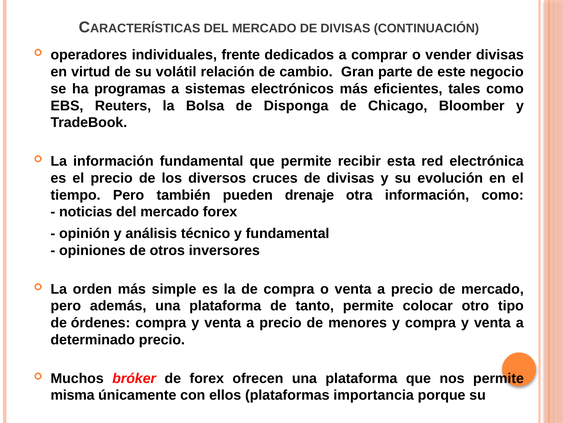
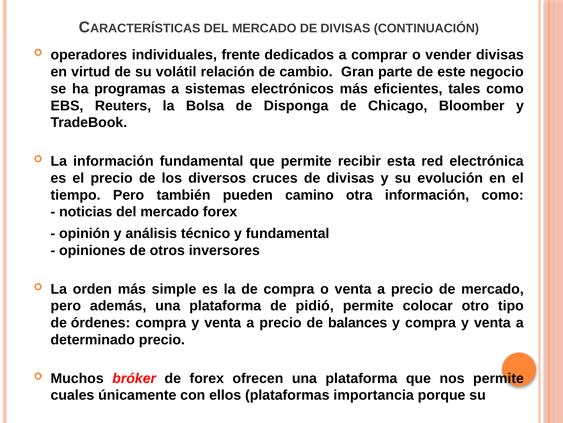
drenaje: drenaje -> camino (309, 195)
tanto: tanto -> pidió (315, 305)
menores: menores -> balances (358, 322)
misma: misma -> cuales (72, 395)
